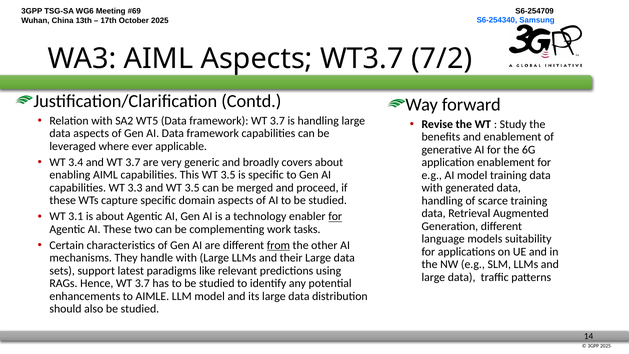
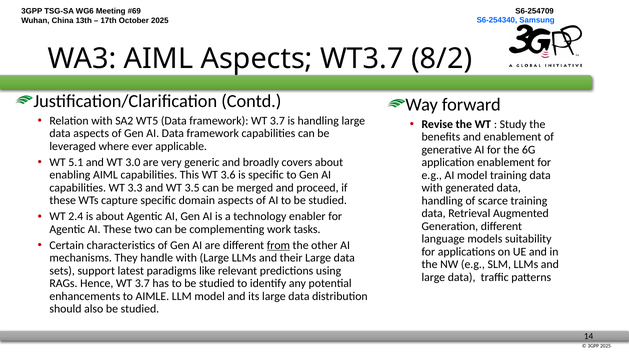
7/2: 7/2 -> 8/2 (442, 59)
3.4: 3.4 -> 5.1 (76, 162)
and WT 3.7: 3.7 -> 3.0 (133, 162)
This WT 3.5: 3.5 -> 3.6 (228, 175)
3.1: 3.1 -> 2.4 (76, 216)
for underline: present -> none (335, 216)
